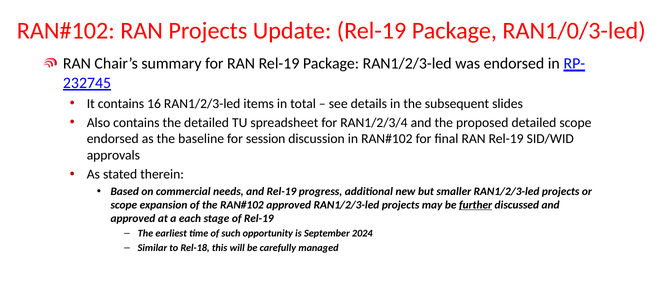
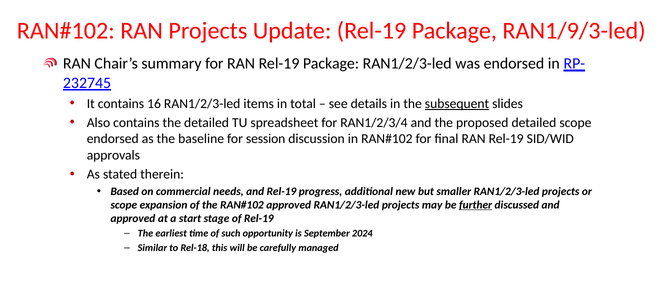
RAN1/0/3-led: RAN1/0/3-led -> RAN1/9/3-led (574, 31)
subsequent underline: none -> present (457, 104)
each: each -> start (190, 219)
